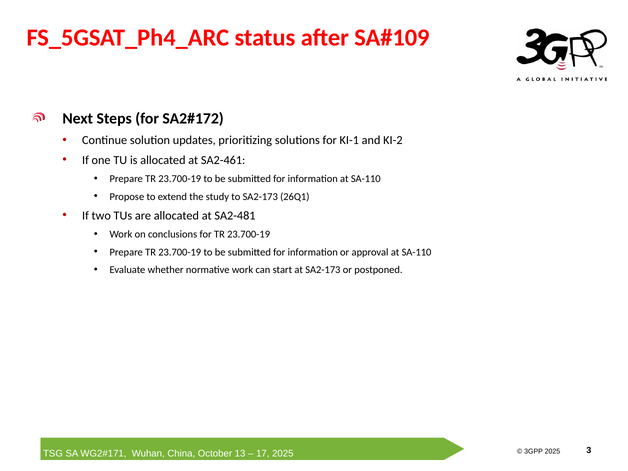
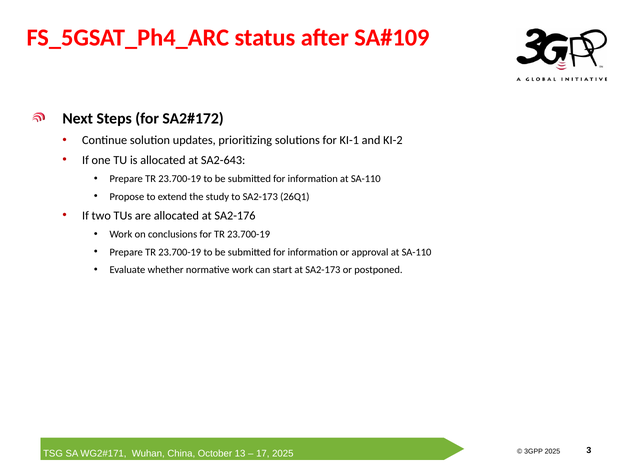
SA2-461: SA2-461 -> SA2-643 (223, 160)
SA2-481: SA2-481 -> SA2-176 (235, 216)
